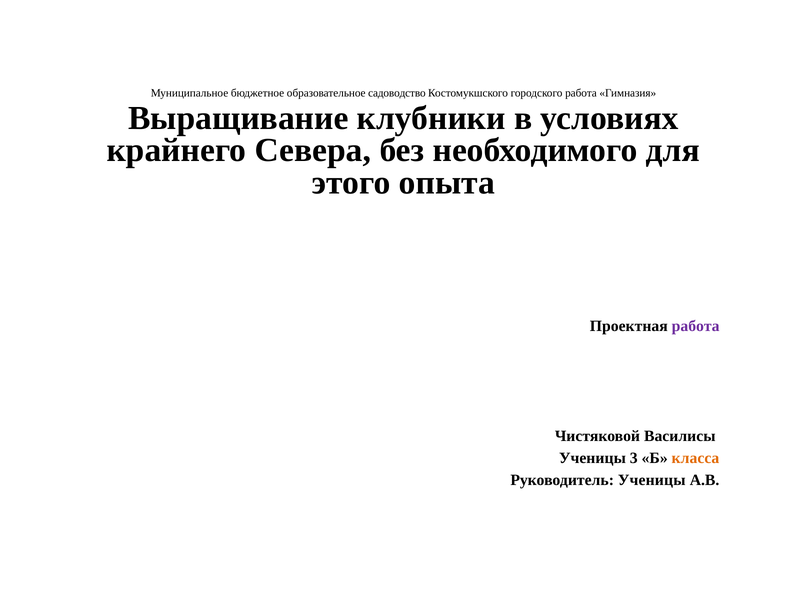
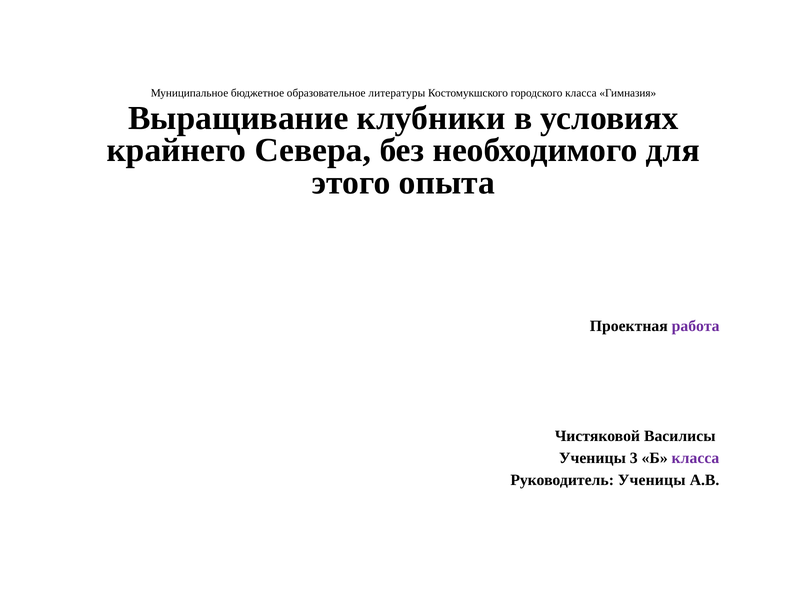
садоводство: садоводство -> литературы (397, 93)
городского работа: работа -> класса (581, 93)
класса colour: orange -> purple (695, 458)
